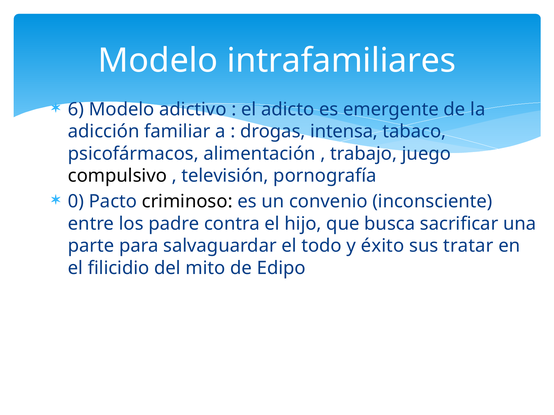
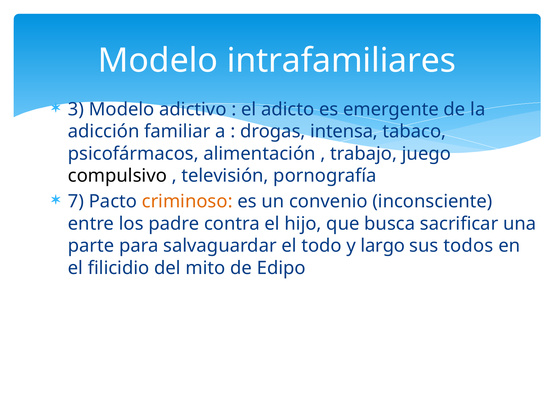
6: 6 -> 3 (76, 109)
0: 0 -> 7 (76, 202)
criminoso colour: black -> orange (187, 202)
éxito: éxito -> largo (383, 246)
tratar: tratar -> todos (468, 246)
